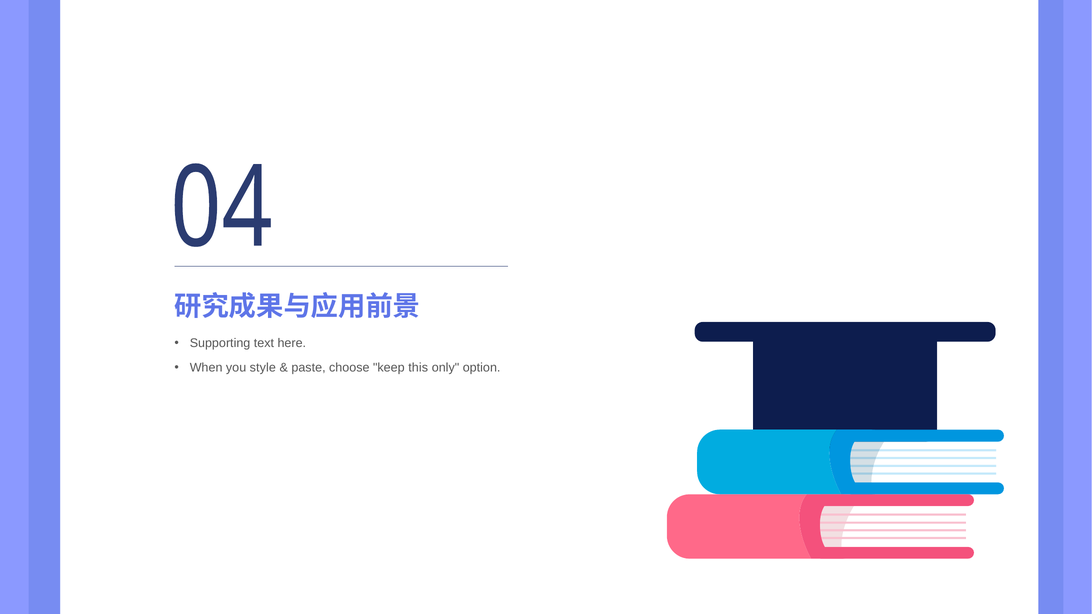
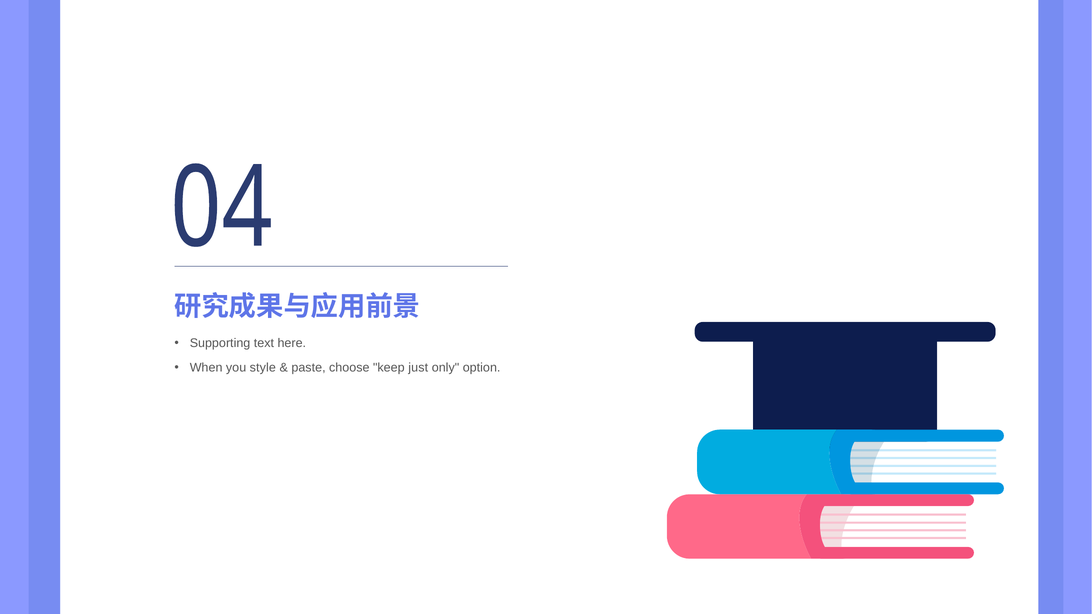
this: this -> just (418, 368)
